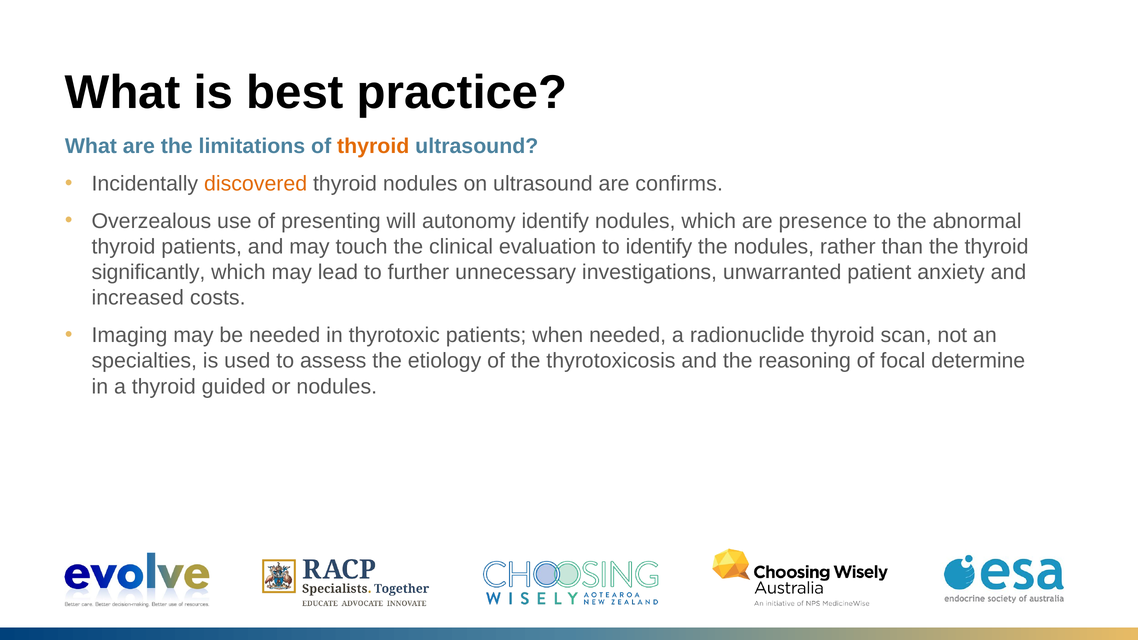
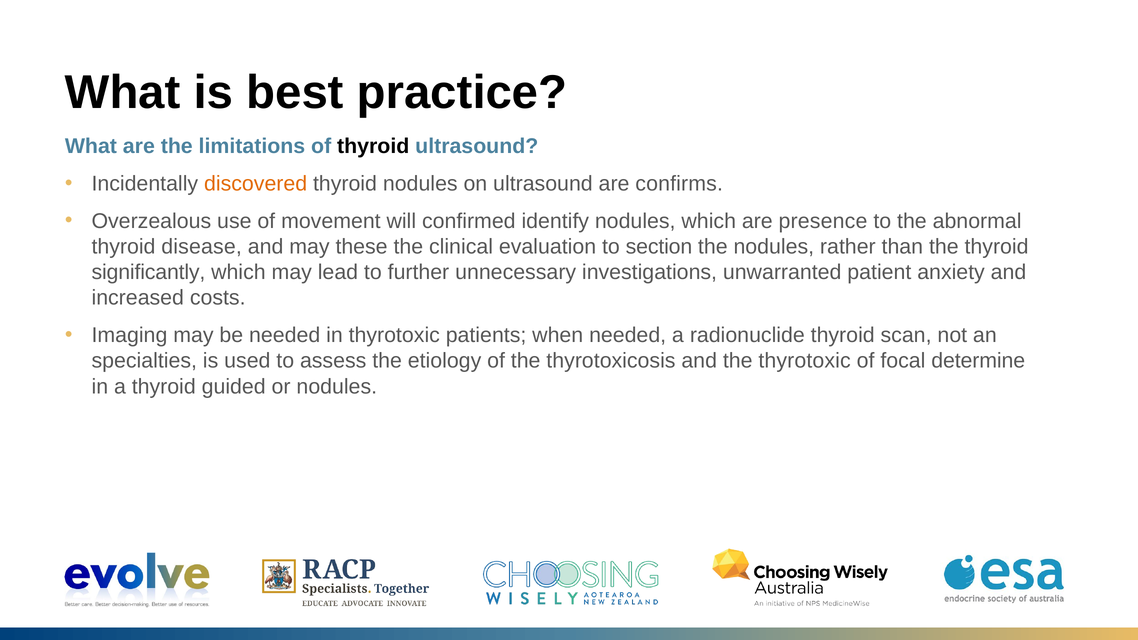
thyroid colour: orange -> black (373, 146)
presenting: presenting -> movement (331, 221)
autonomy: autonomy -> confirmed (469, 221)
thyroid patients: patients -> disease (202, 247)
touch: touch -> these (362, 247)
to identify: identify -> section (659, 247)
the reasoning: reasoning -> thyrotoxic (805, 361)
